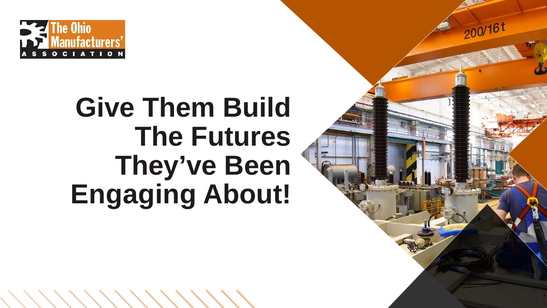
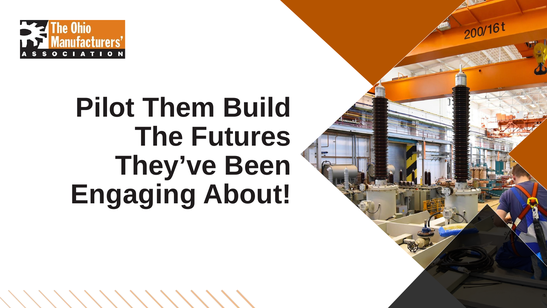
Give: Give -> Pilot (105, 108)
